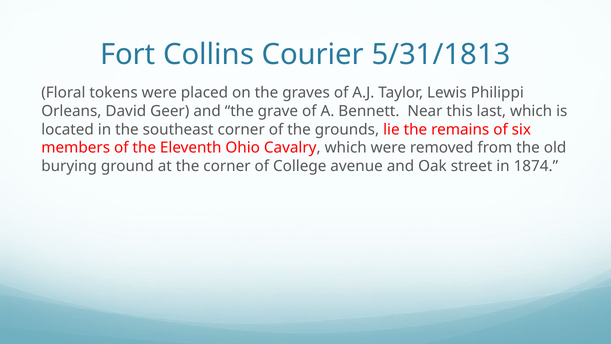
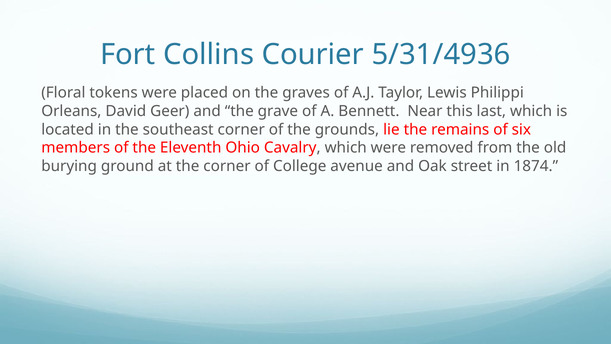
5/31/1813: 5/31/1813 -> 5/31/4936 (441, 55)
